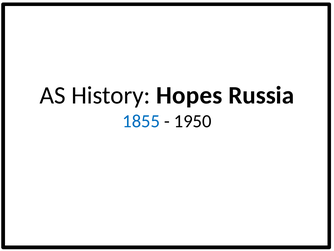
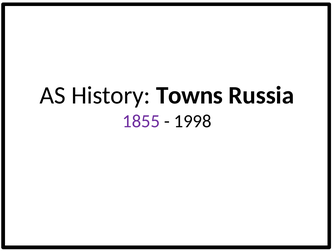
Hopes: Hopes -> Towns (189, 95)
1855 colour: blue -> purple (141, 121)
1950: 1950 -> 1998 (193, 121)
